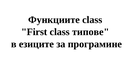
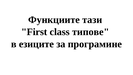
Функциите class: class -> тази (92, 20)
